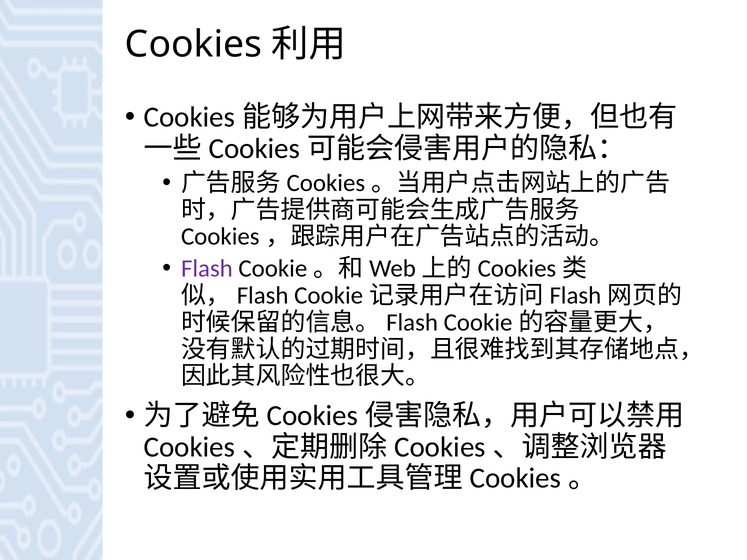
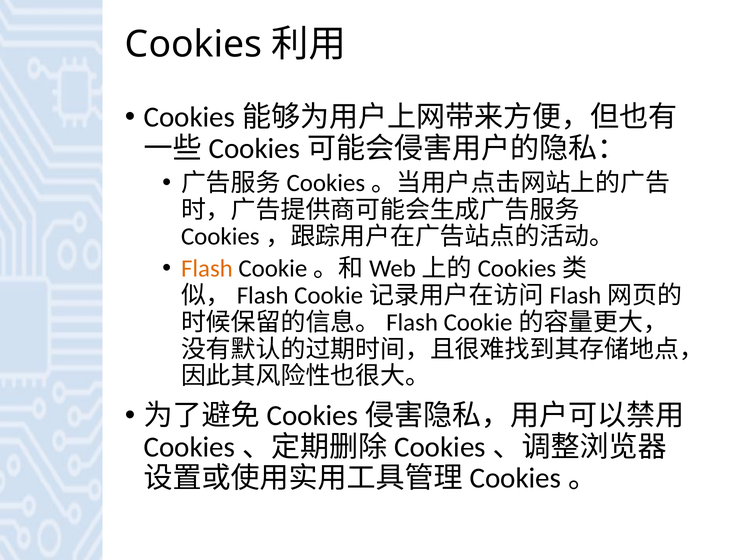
Flash colour: purple -> orange (207, 269)
